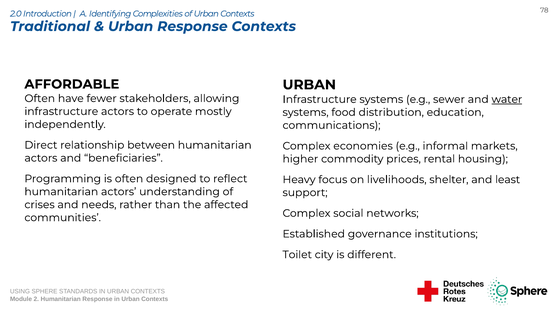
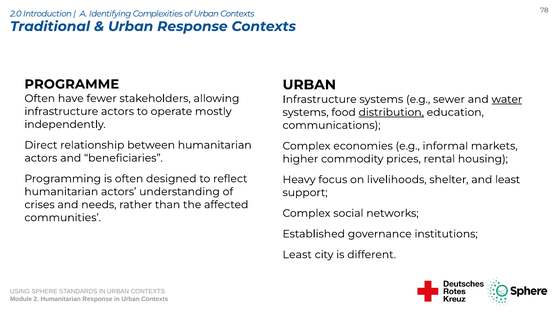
AFFORDABLE: AFFORDABLE -> PROGRAMME (72, 84)
distribution underline: none -> present (391, 112)
Toilet: Toilet -> Least (297, 254)
